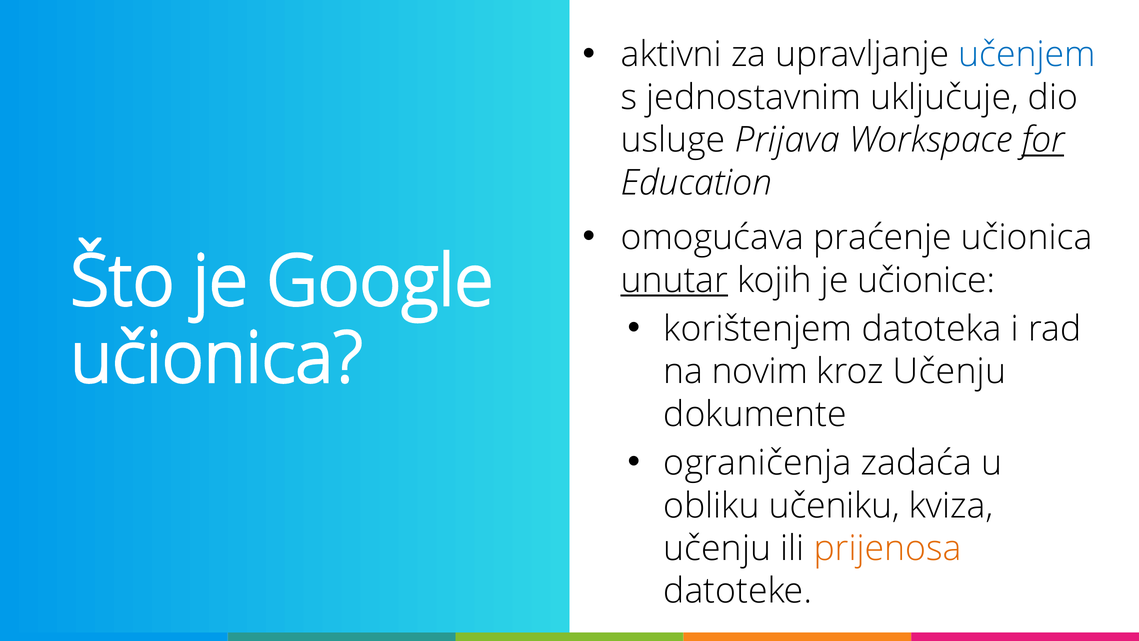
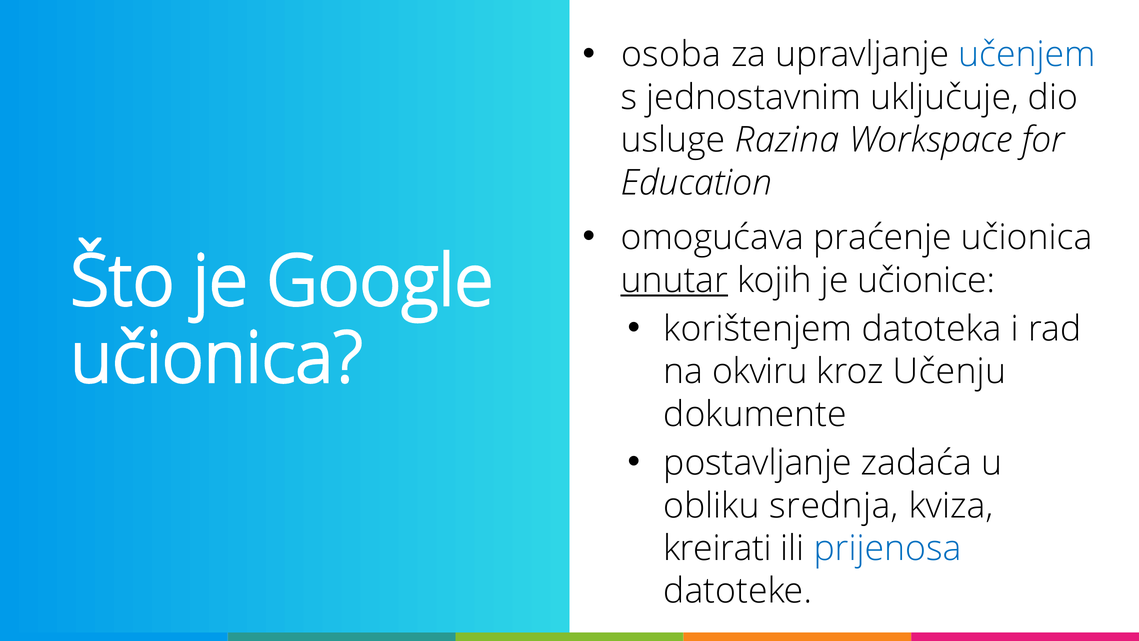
aktivni: aktivni -> osoba (671, 55)
Prijava: Prijava -> Razina (787, 140)
for underline: present -> none (1043, 140)
novim: novim -> okviru (760, 371)
ograničenja: ograničenja -> postavljanje (758, 463)
učeniku: učeniku -> srednja (834, 506)
učenju: učenju -> kreirati (717, 548)
prijenosa colour: orange -> blue (888, 548)
